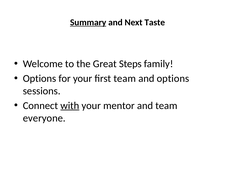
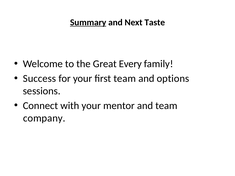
Steps: Steps -> Every (130, 64)
Options: Options -> Success (40, 79)
with underline: present -> none (70, 106)
everyone: everyone -> company (44, 118)
